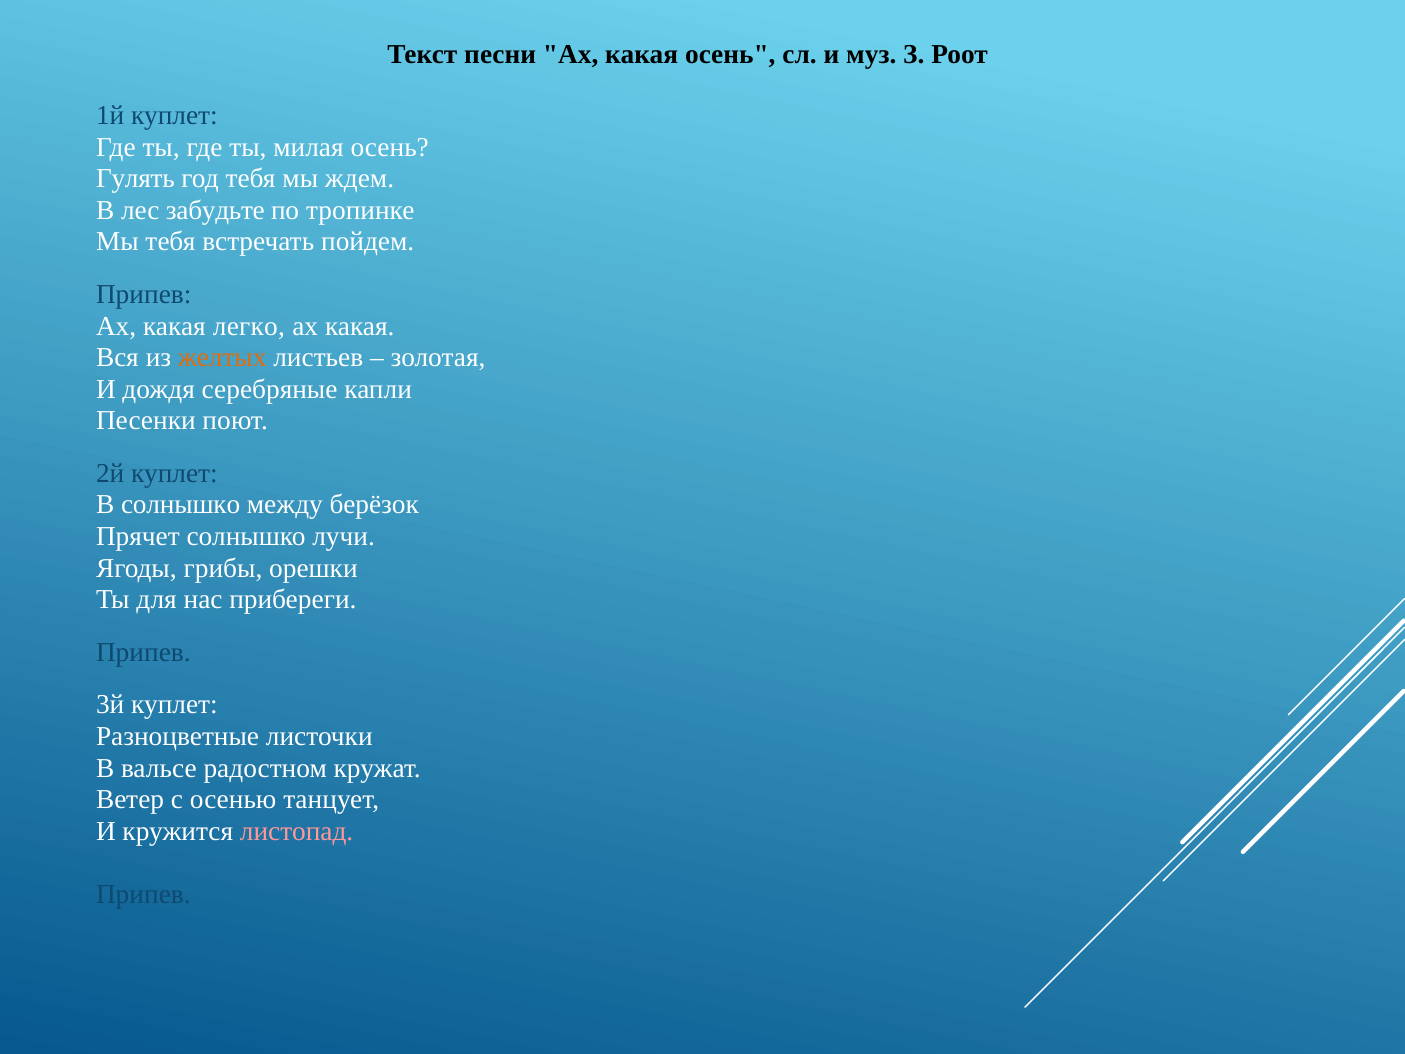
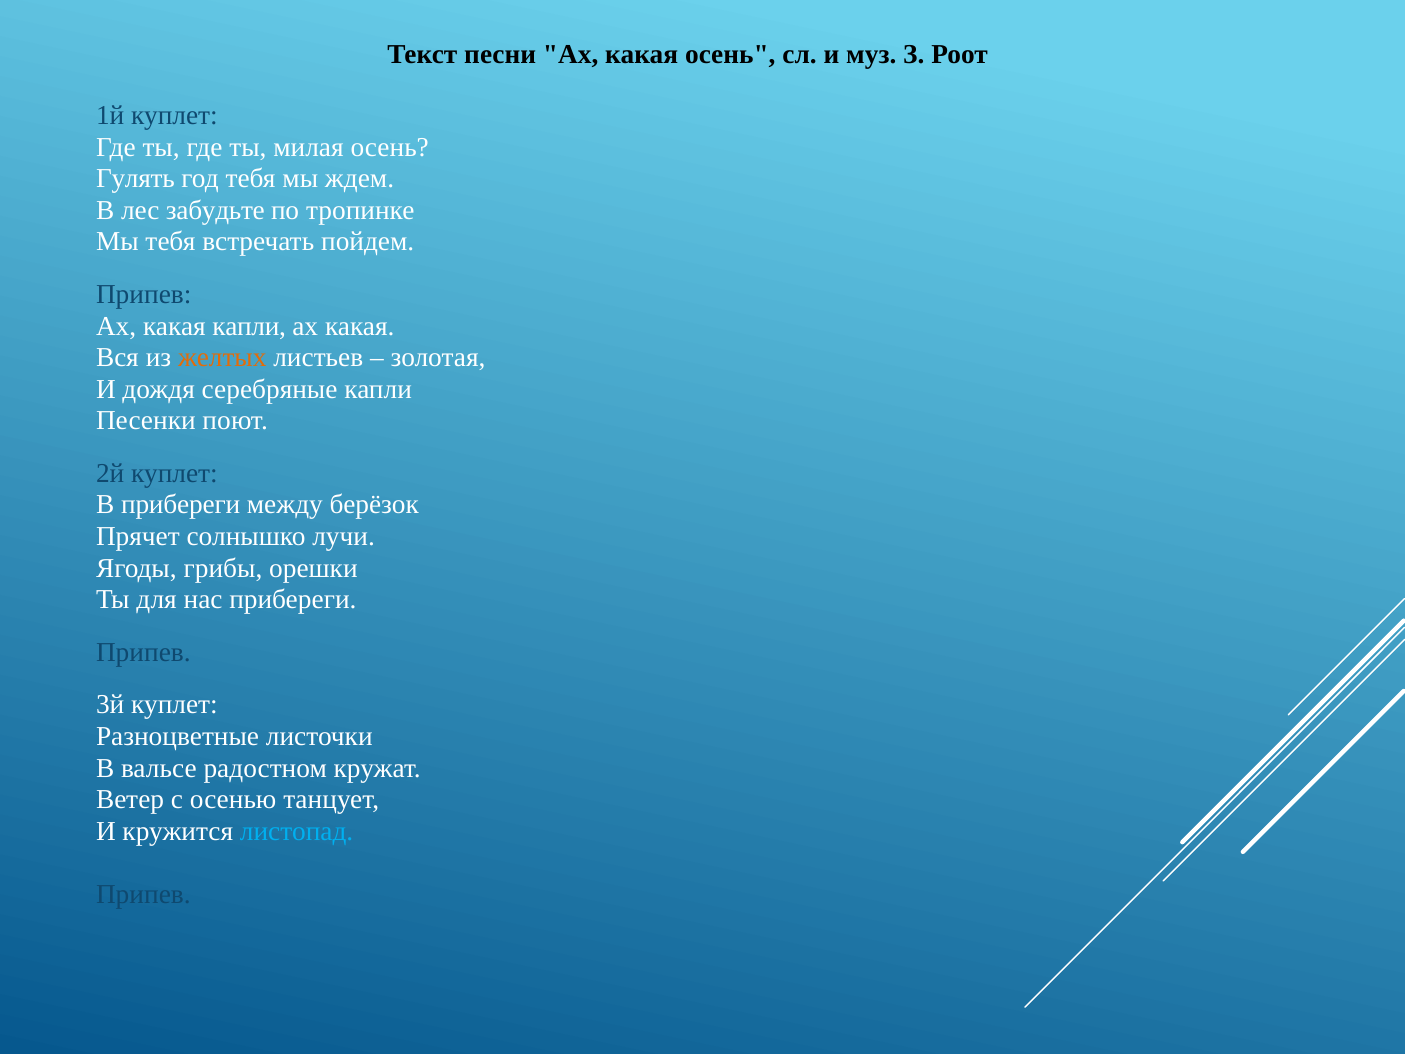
какая легко: легко -> капли (249, 326)
В солнышко: солнышко -> прибереги (181, 505)
листопад colour: pink -> light blue (297, 831)
